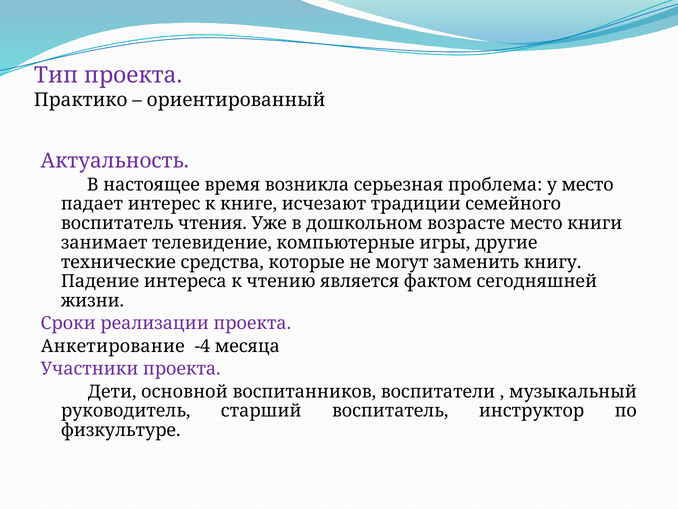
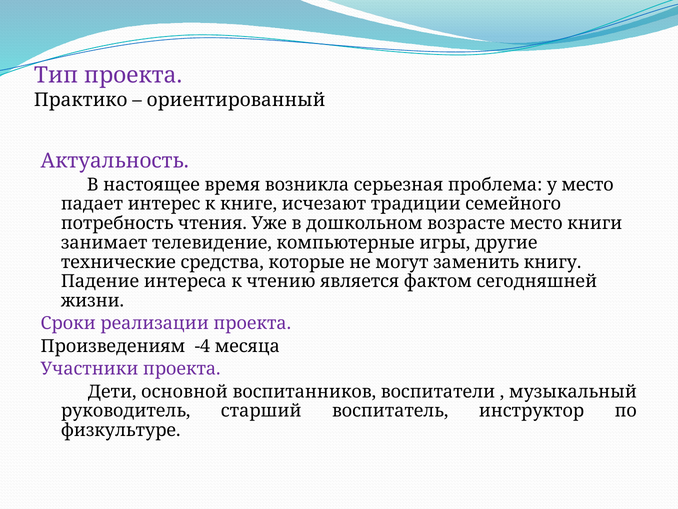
воспитатель: воспитатель -> потребность (117, 223)
Анкетирование: Анкетирование -> Произведениям (113, 346)
